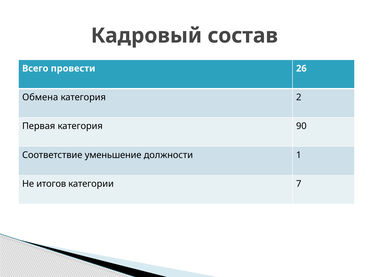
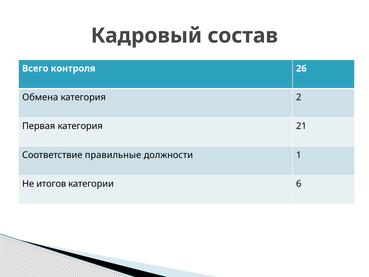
провести: провести -> контроля (73, 68)
90: 90 -> 21 (301, 126)
уменьшение: уменьшение -> правильные (113, 155)
7: 7 -> 6 (299, 184)
